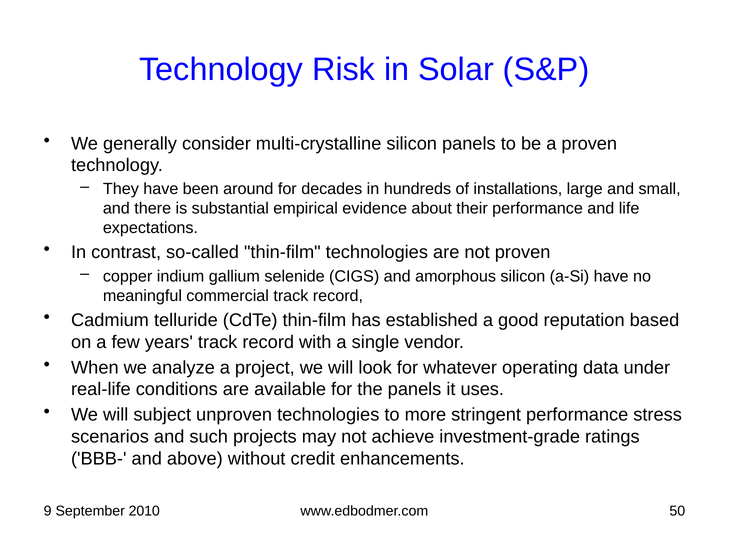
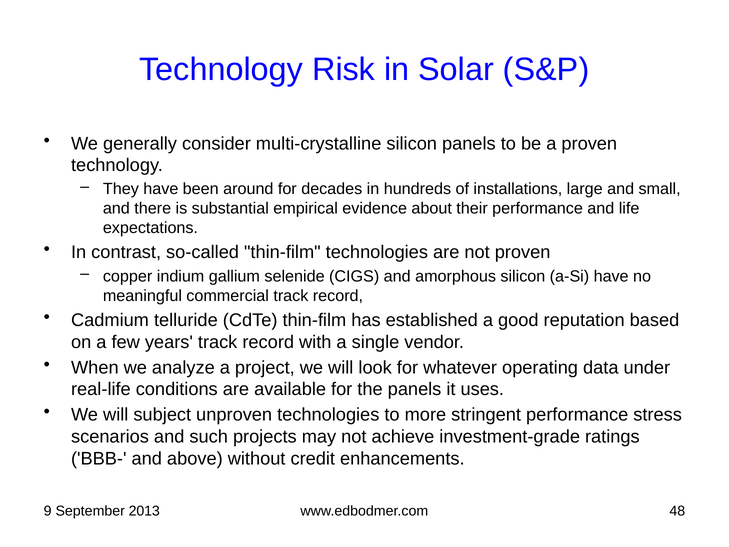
2010: 2010 -> 2013 (144, 511)
50: 50 -> 48 (677, 511)
